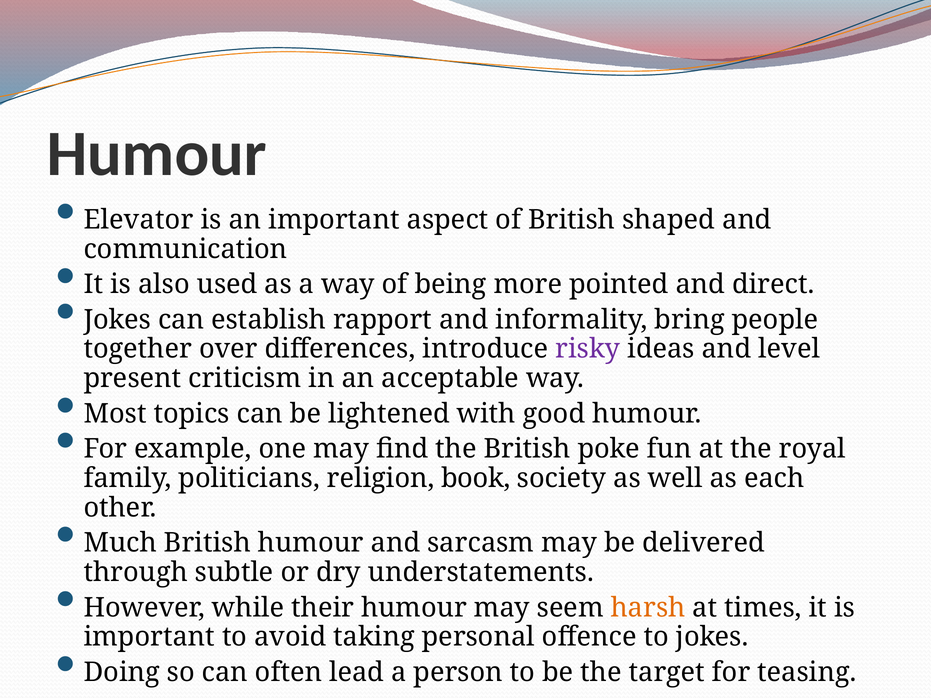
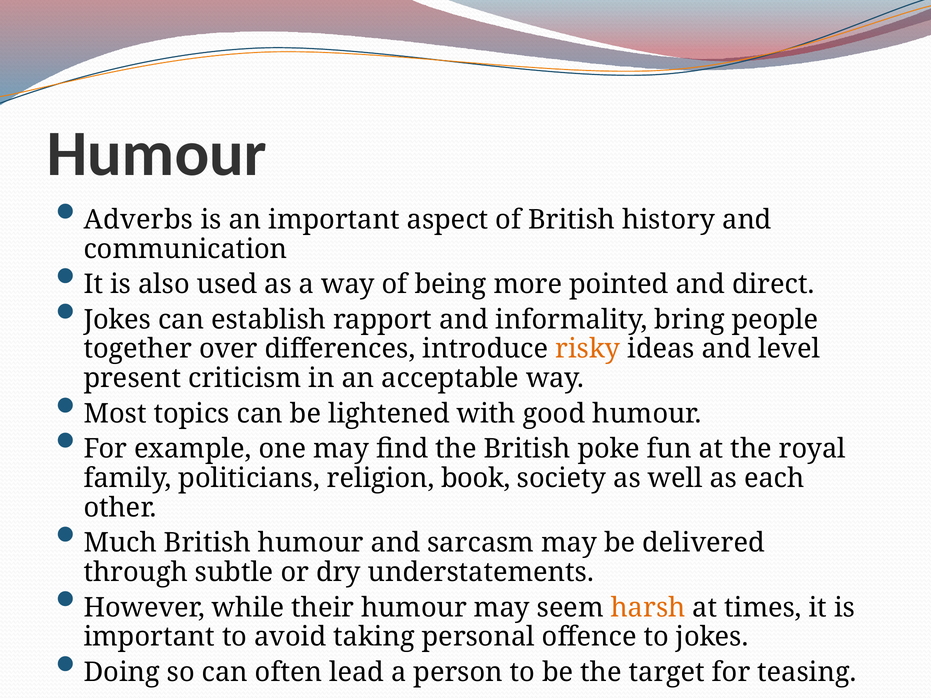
Elevator: Elevator -> Adverbs (139, 220)
shaped: shaped -> history (669, 220)
risky colour: purple -> orange (588, 349)
